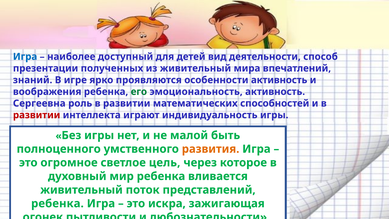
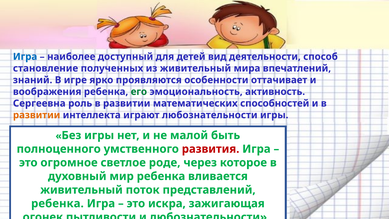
презентации: презентации -> становление (46, 68)
особенности активность: активность -> оттачивает (279, 80)
развитии colour: red -> orange (37, 115)
играют индивидуальность: индивидуальность -> любознательности (210, 115)
развития colour: orange -> red (211, 149)
цель: цель -> роде (165, 162)
